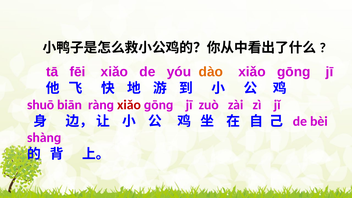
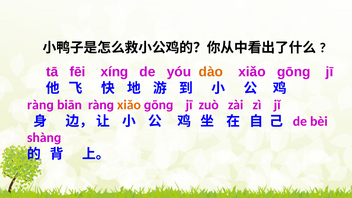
fēi xiǎo: xiǎo -> xínɡ (114, 72)
shuō: shuō -> rànɡ (40, 105)
xiǎo colour: red -> orange (129, 105)
